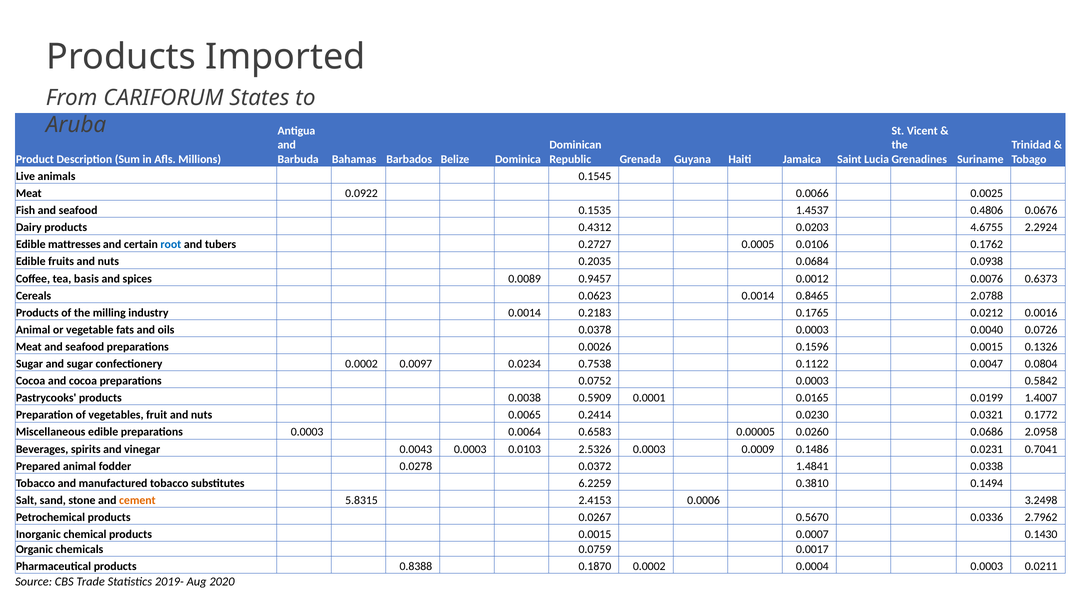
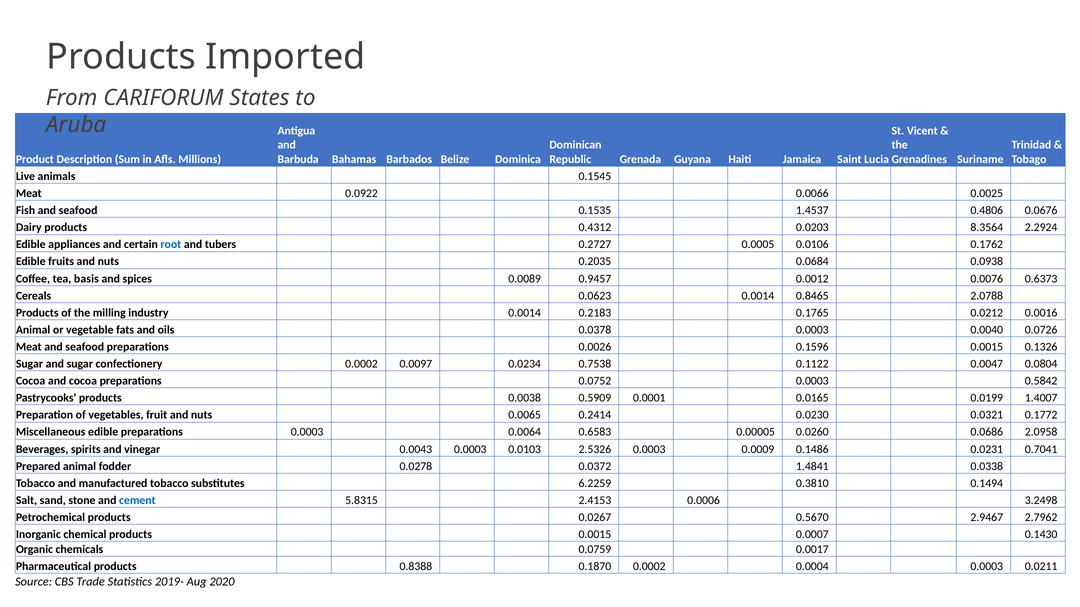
4.6755: 4.6755 -> 8.3564 (987, 228)
mattresses: mattresses -> appliances (74, 245)
cement colour: orange -> blue (137, 501)
0.0336: 0.0336 -> 2.9467 (987, 518)
